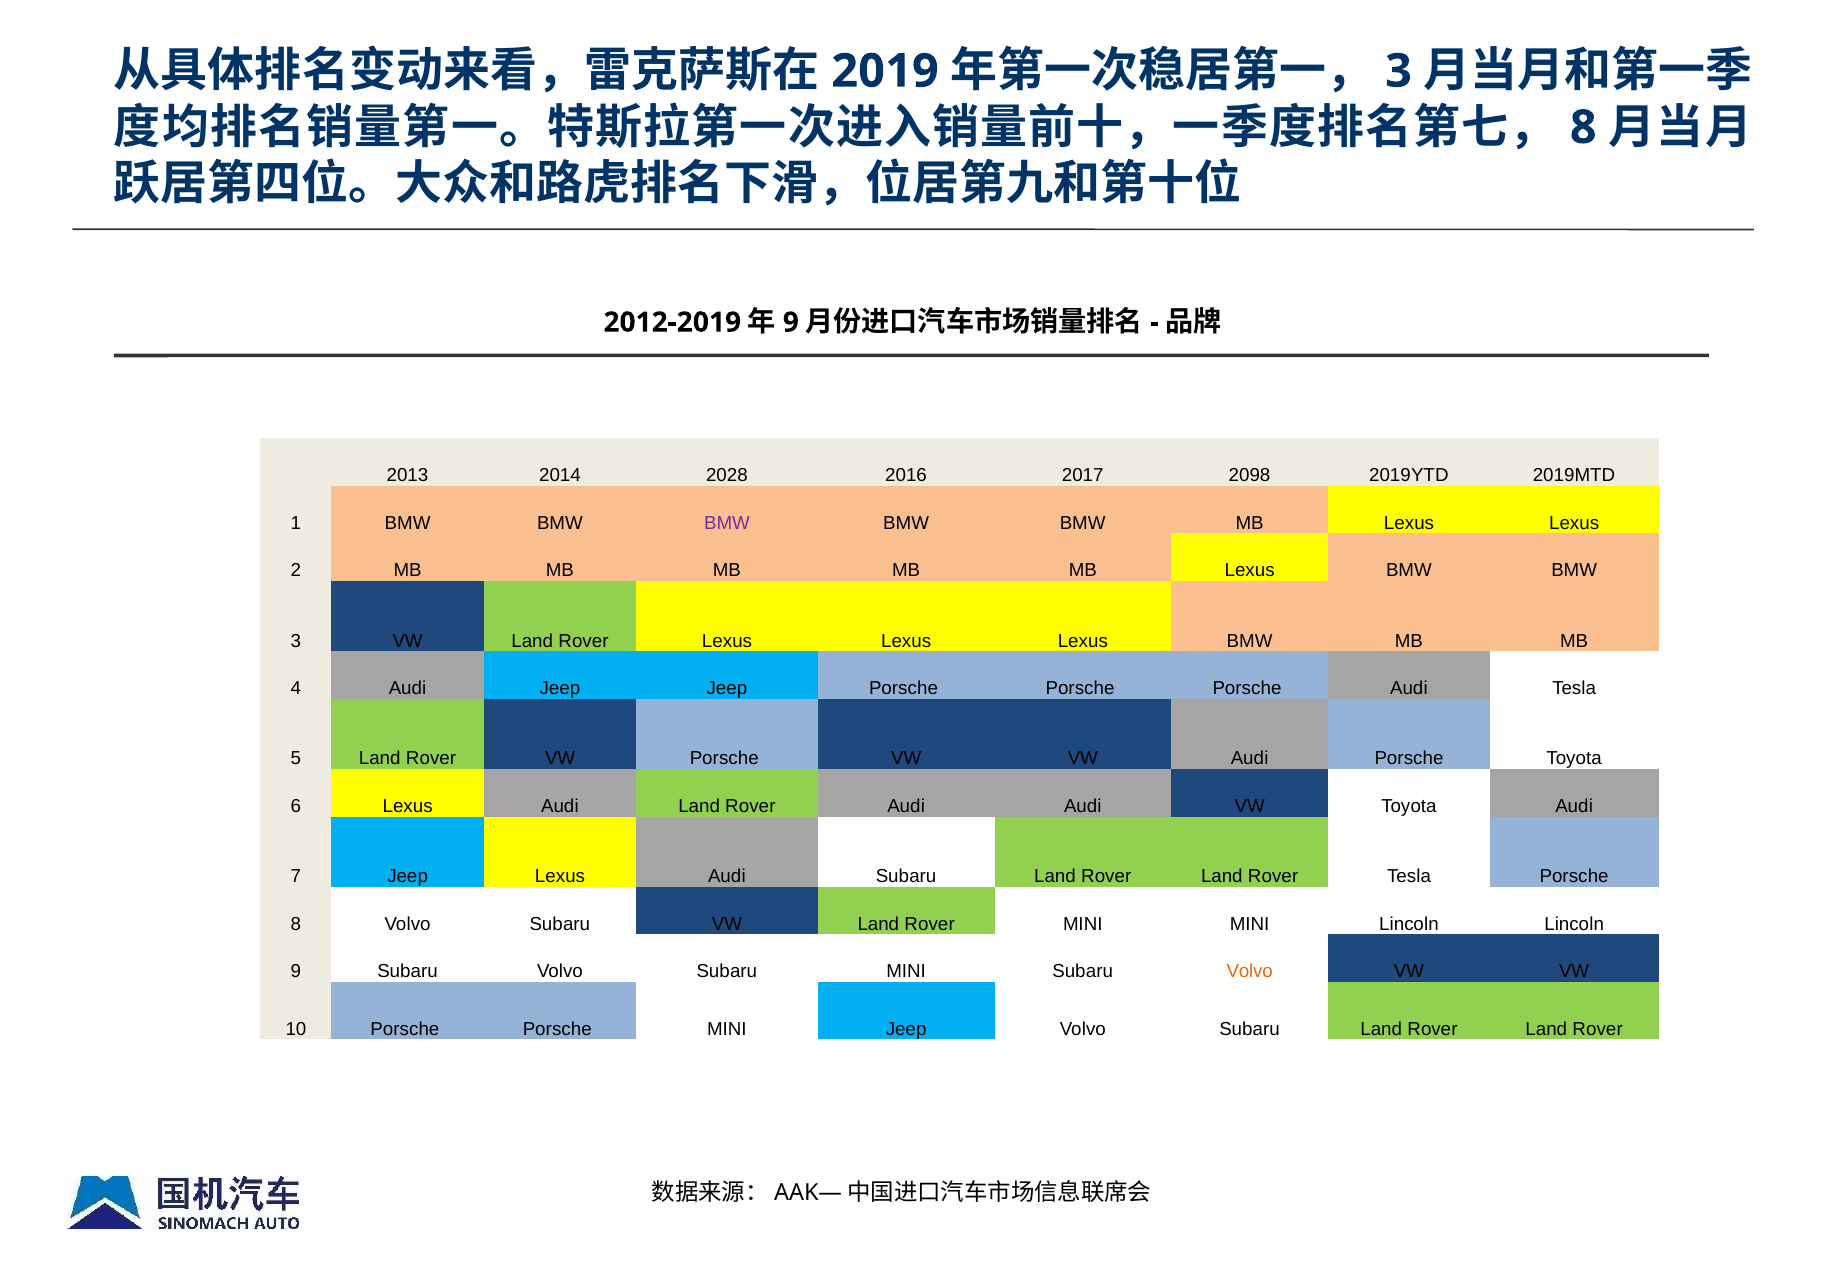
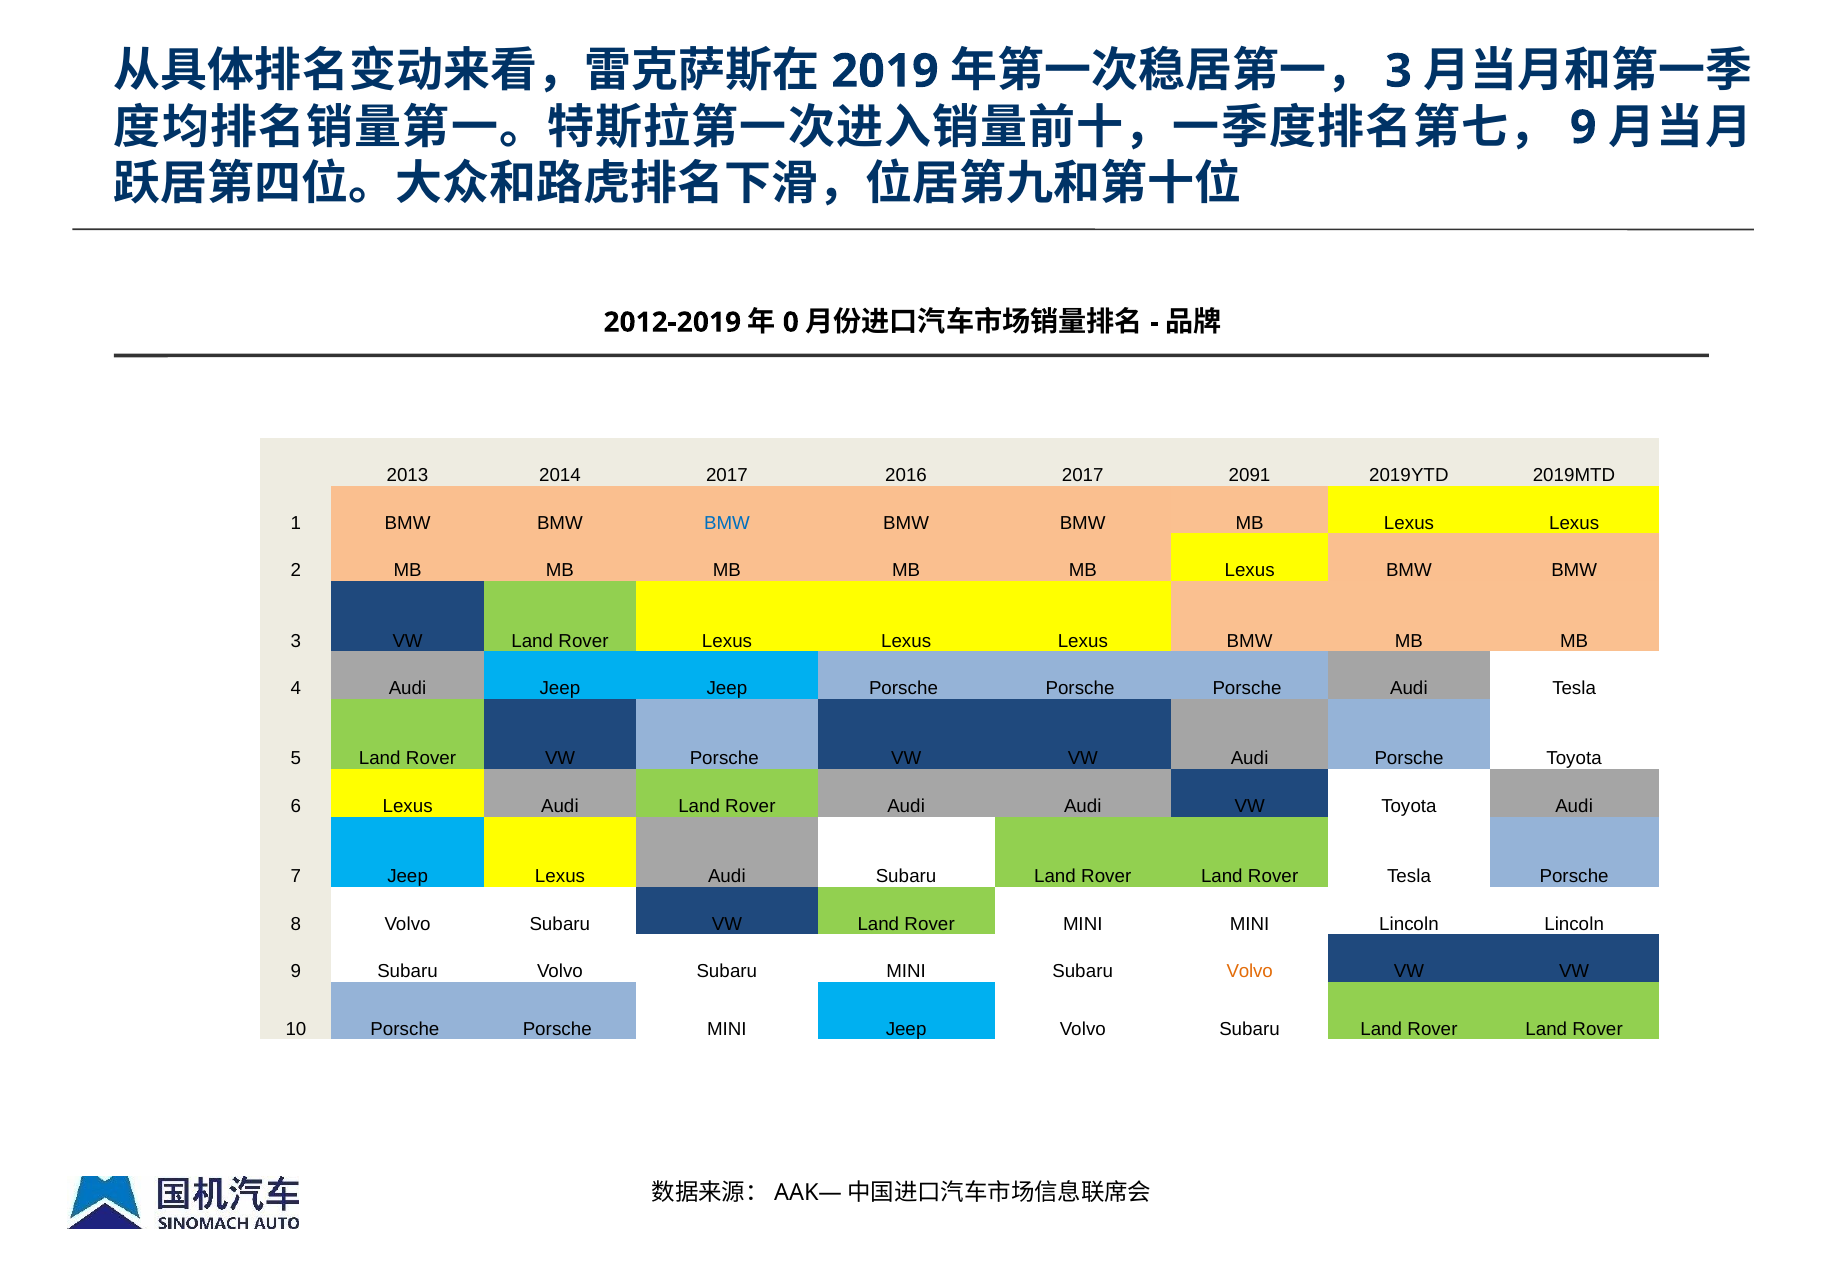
8: 8 -> 9 (1583, 128)
9: 9 -> 0 (791, 322)
2014 2028: 2028 -> 2017 (727, 476)
2098: 2098 -> 2091 (1250, 476)
BMW colour: purple -> blue (727, 523)
